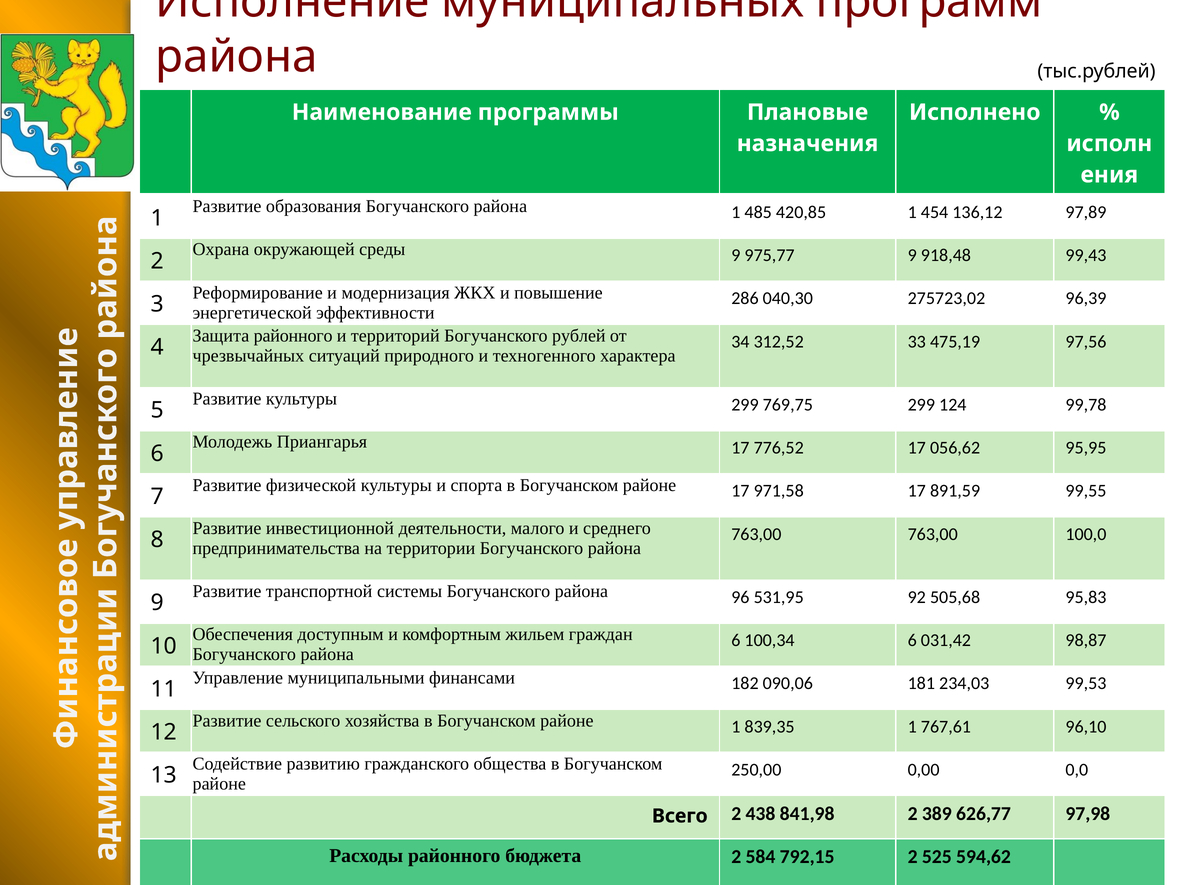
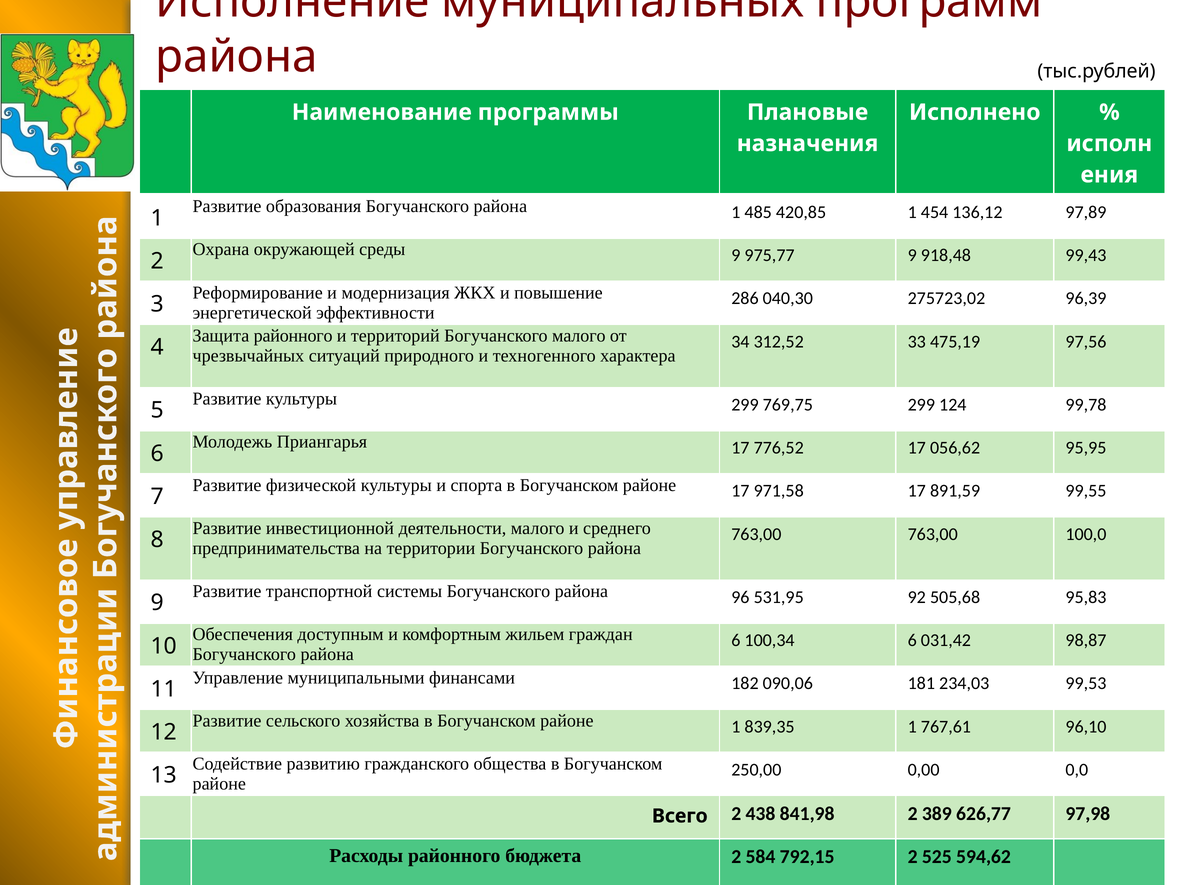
Богучанского рублей: рублей -> малого (579, 335)
